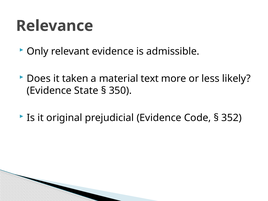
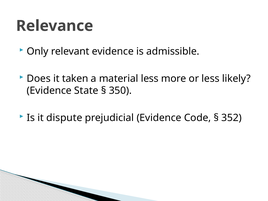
material text: text -> less (150, 79)
original: original -> dispute (64, 118)
